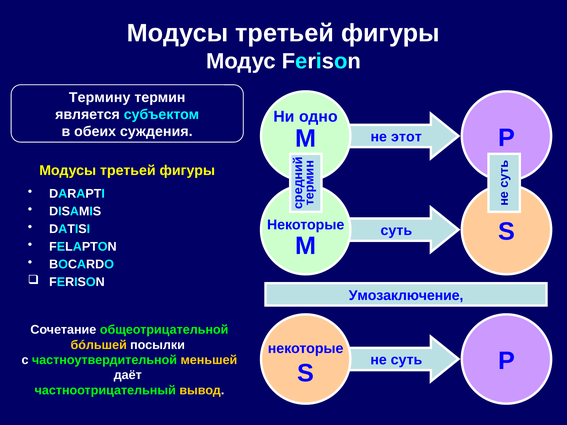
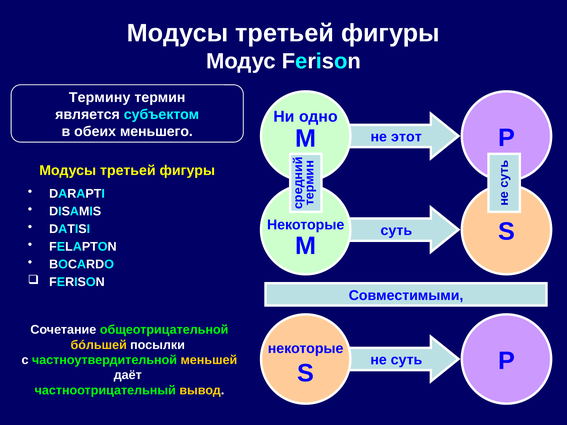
суждения: суждения -> меньшего (156, 132)
Умозаключение: Умозаключение -> Совместимыми (406, 296)
